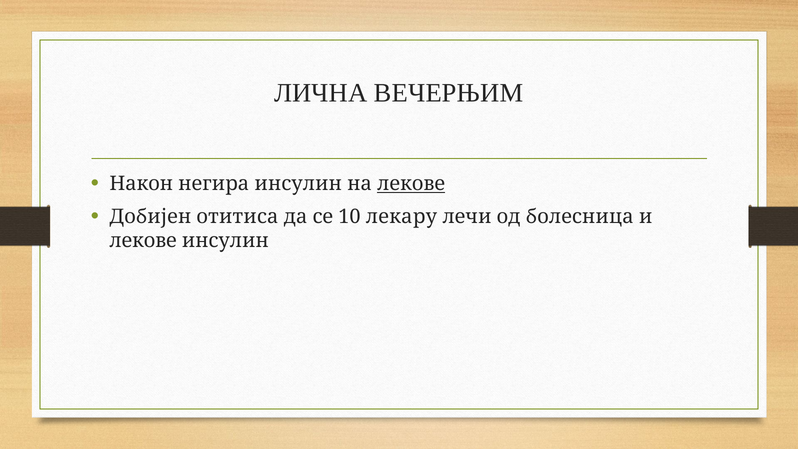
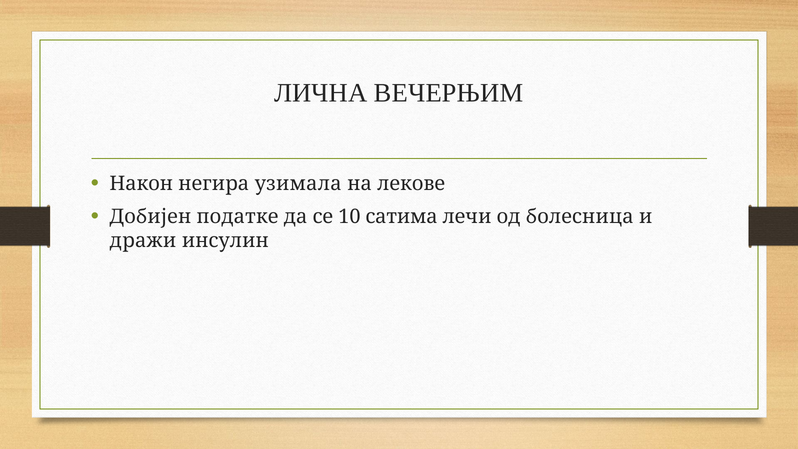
негира инсулин: инсулин -> узимала (298, 184)
лекове underline: present -> none (411, 184)
отитиса: отитиса -> податке (237, 217)
лекару: лекару -> сатима (402, 217)
лекове: лекове -> дражи (143, 241)
